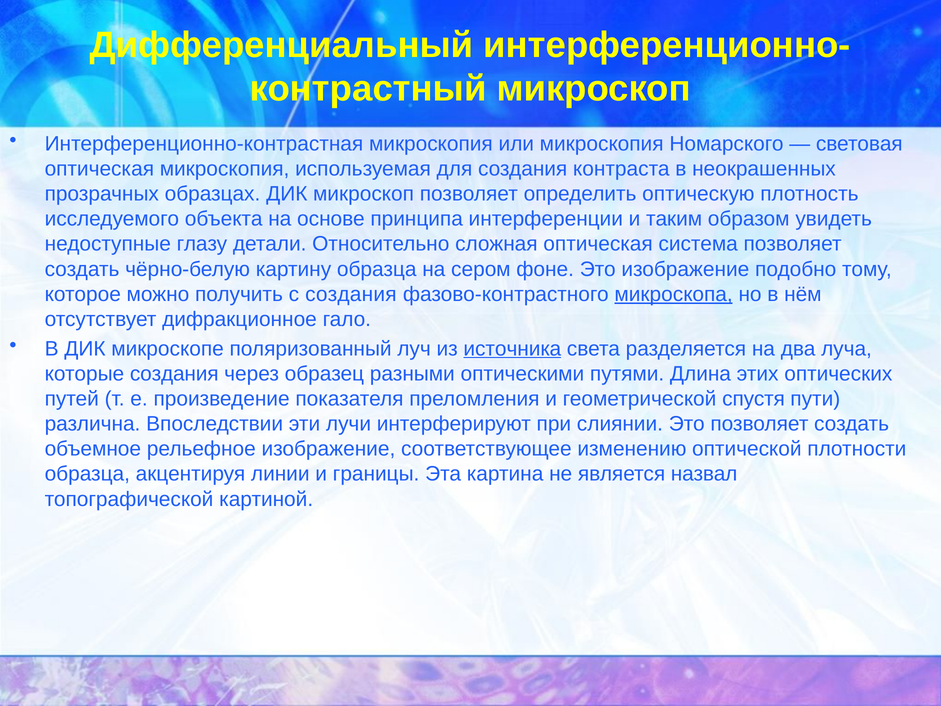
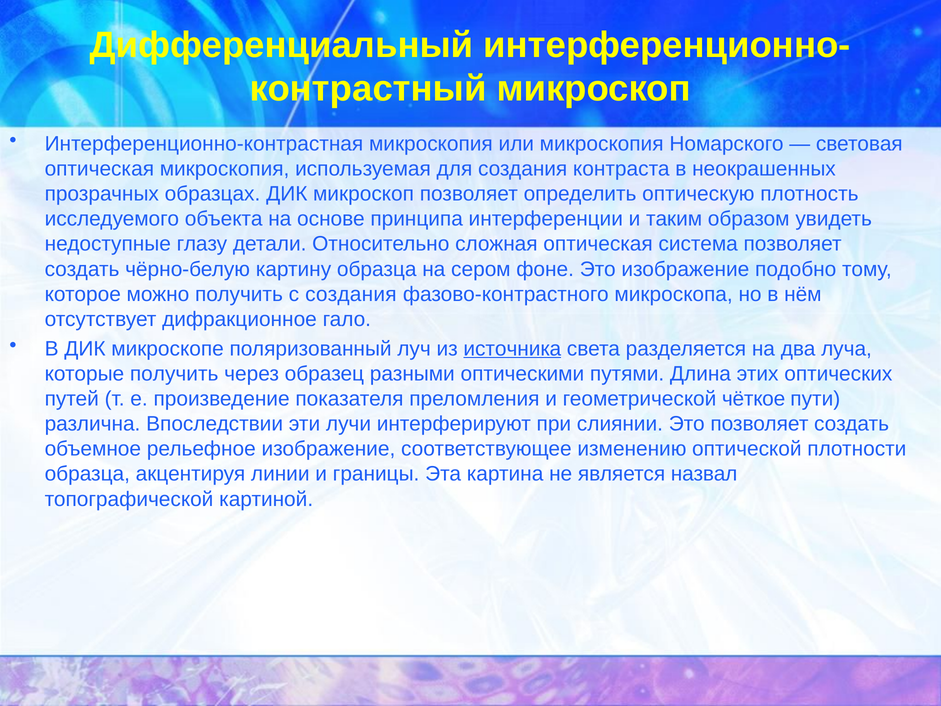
микроскопа underline: present -> none (674, 294)
которые создания: создания -> получить (174, 374)
спустя: спустя -> чёткое (754, 399)
